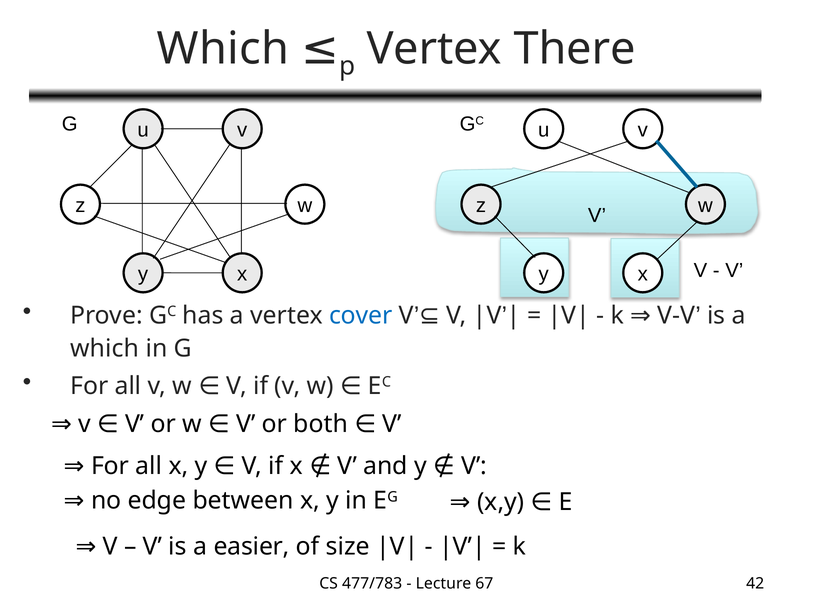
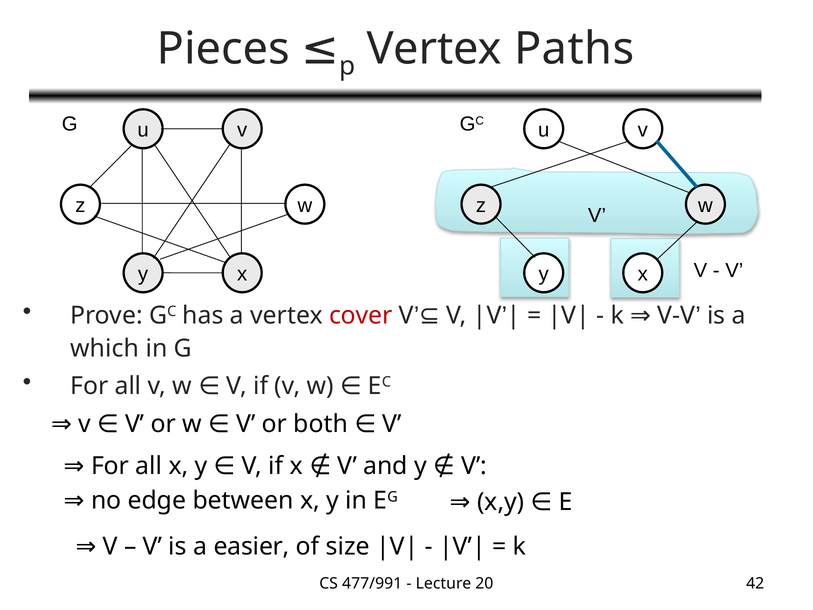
Which: Which -> Pieces (223, 49)
There: There -> Paths (574, 49)
cover colour: blue -> red (361, 315)
477/783: 477/783 -> 477/991 (372, 583)
67: 67 -> 20 (484, 583)
